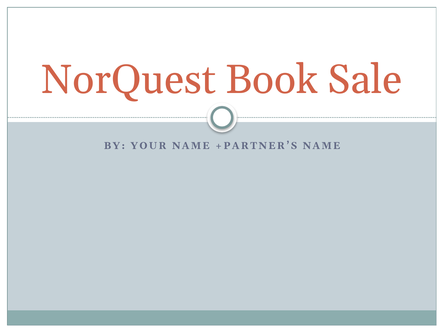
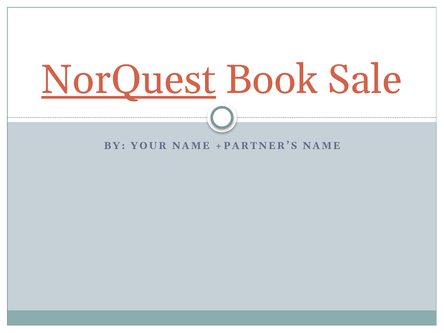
NorQuest underline: none -> present (129, 80)
